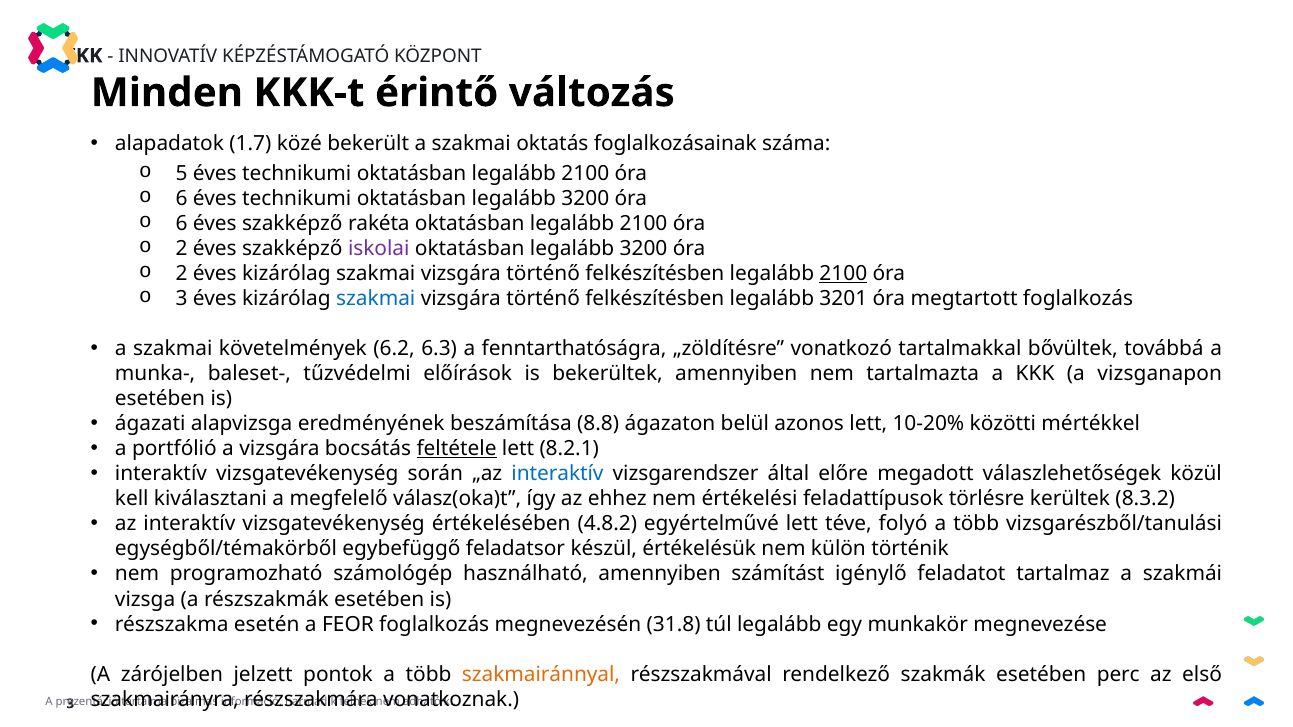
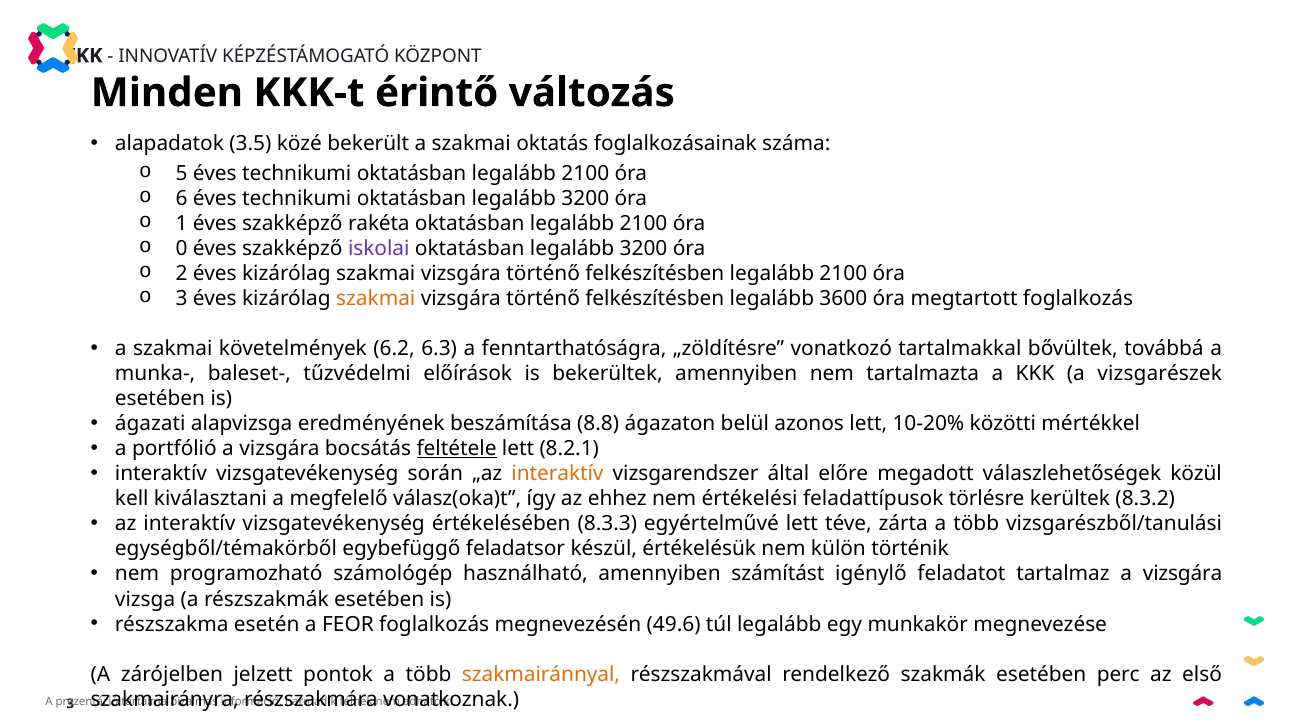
1.7: 1.7 -> 3.5 (250, 144)
6: 6 -> 1 (182, 223)
2: 2 -> 0 (182, 248)
2100 underline: present -> none (843, 274)
szakmai colour: blue -> orange (376, 299)
3201: 3201 -> 3600 (843, 299)
vizsganapon: vizsganapon -> vizsgarészek (1160, 374)
interaktív colour: blue -> orange (558, 474)
4.8.2: 4.8.2 -> 8.3.3 (607, 524)
folyó: folyó -> zárta (903, 524)
tartalmaz a szakmái: szakmái -> vizsgára (1183, 574)
31.8: 31.8 -> 49.6 (674, 624)
